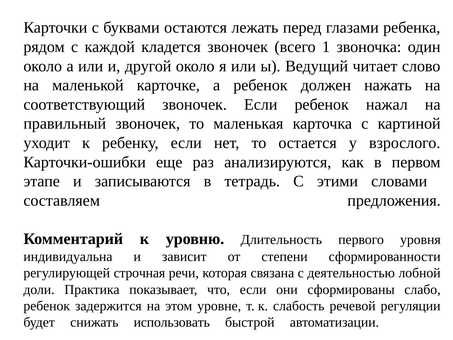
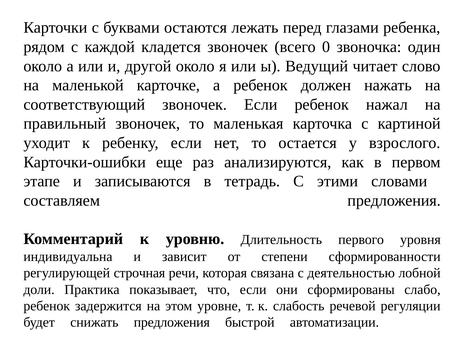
1: 1 -> 0 (326, 47)
снижать использовать: использовать -> предложения (172, 322)
